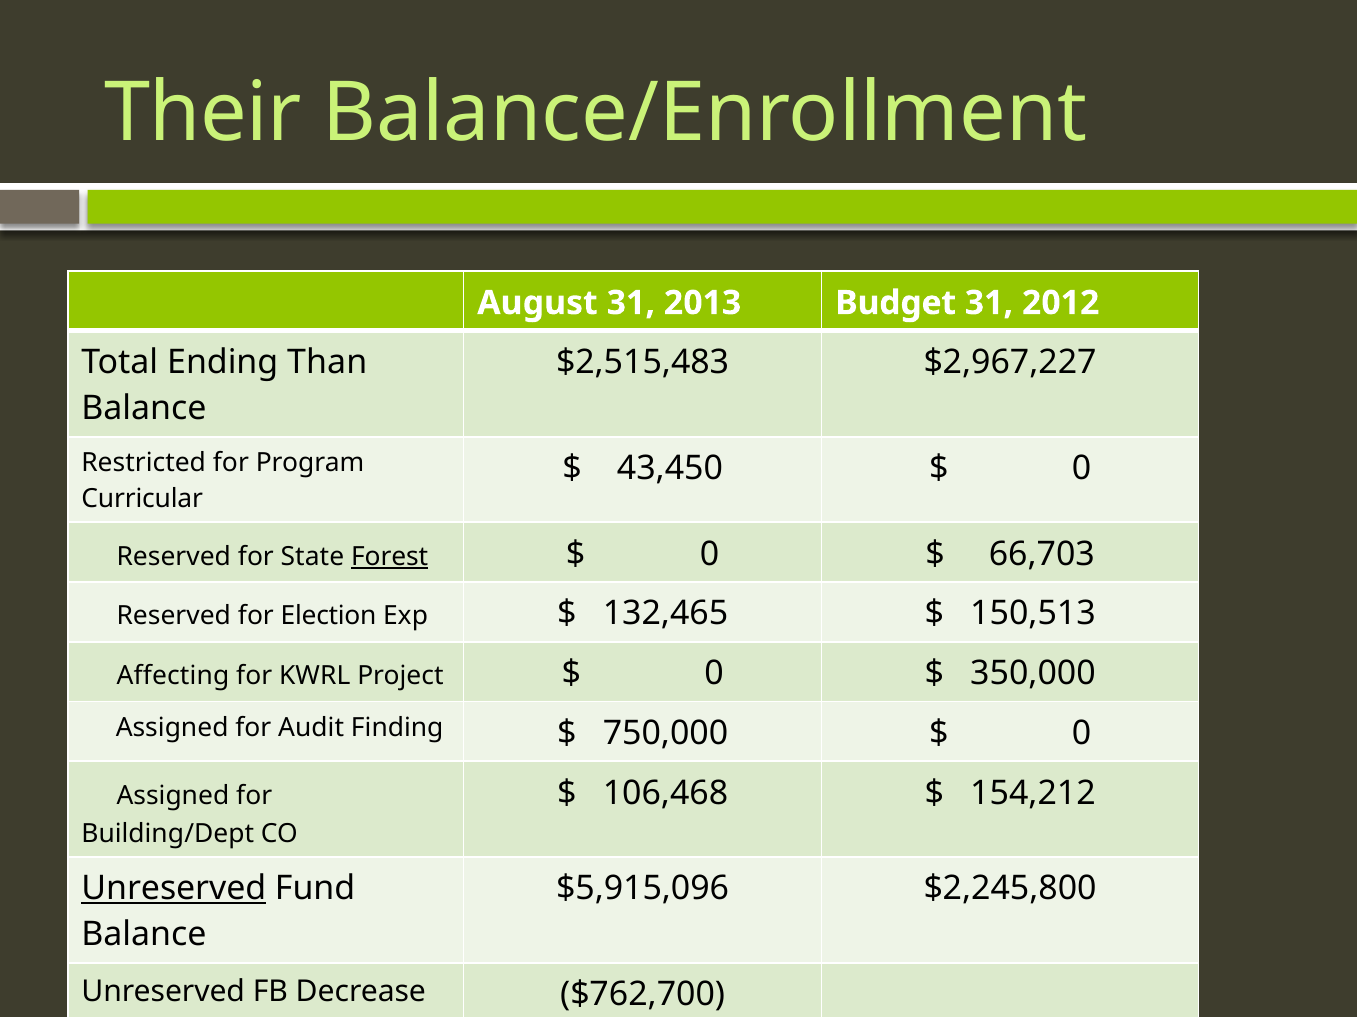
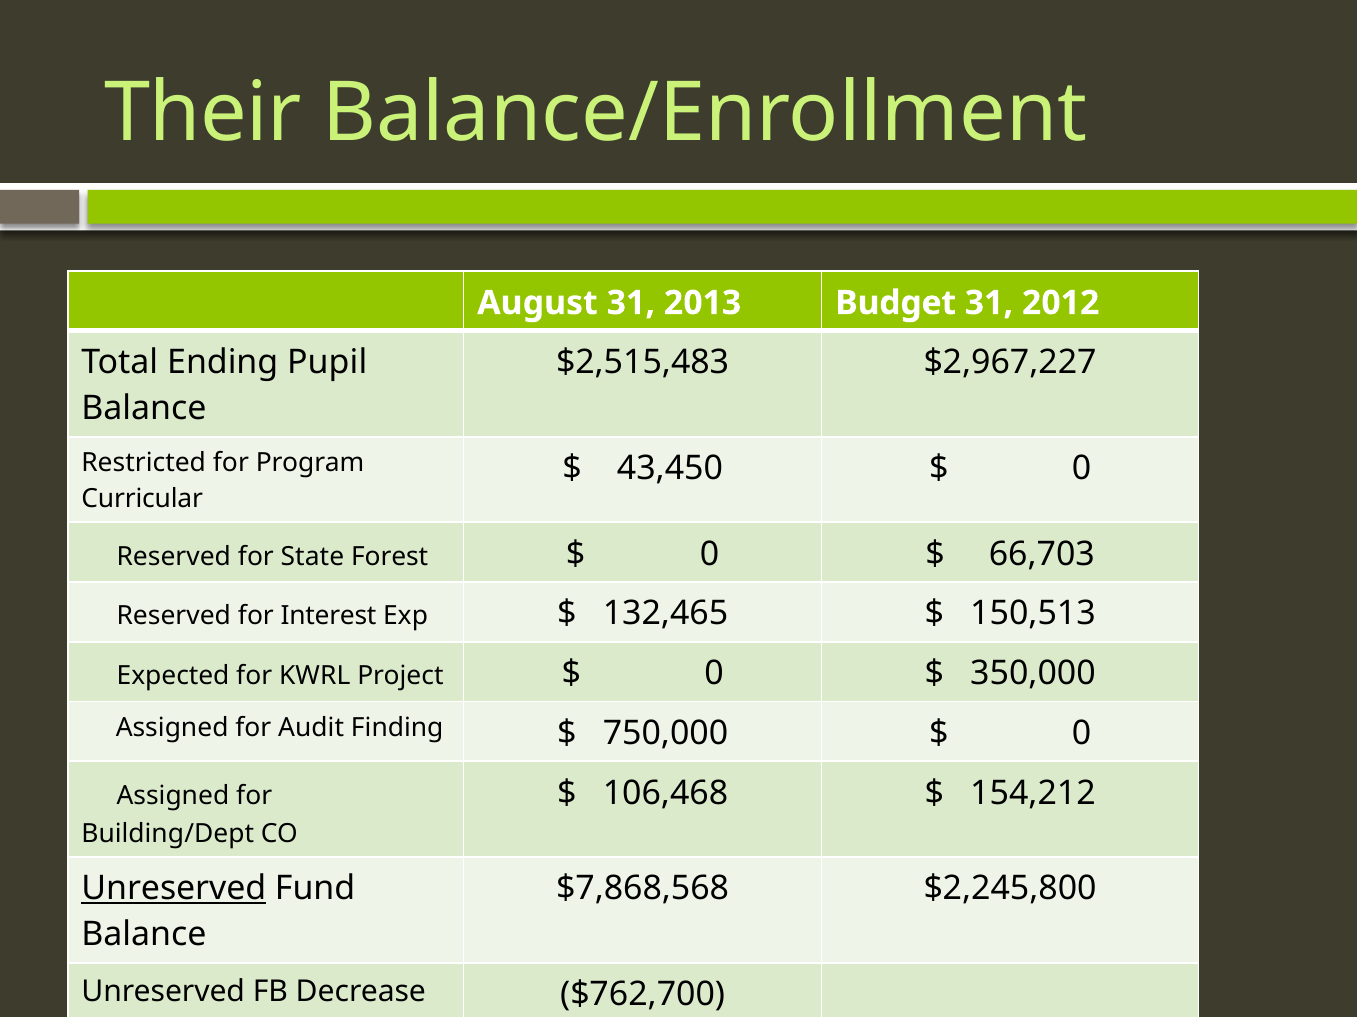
Than: Than -> Pupil (327, 363)
Forest underline: present -> none (390, 557)
Election: Election -> Interest (329, 617)
Affecting: Affecting -> Expected (173, 676)
$5,915,096: $5,915,096 -> $7,868,568 (643, 889)
